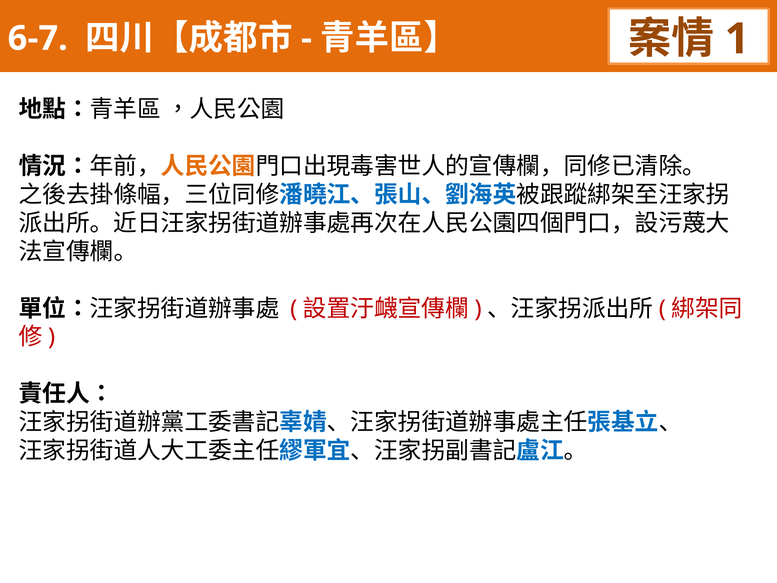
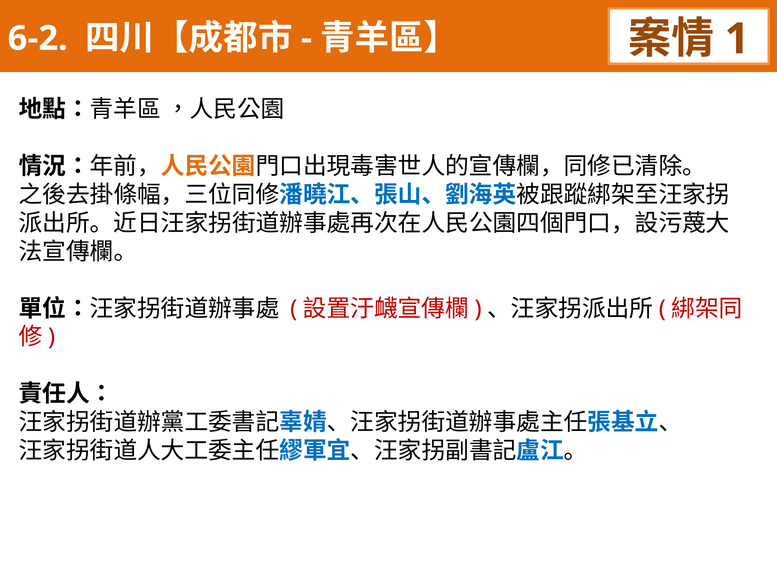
6-7: 6-7 -> 6-2 (38, 38)
